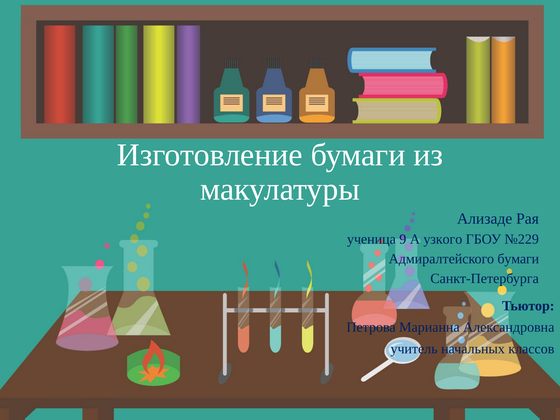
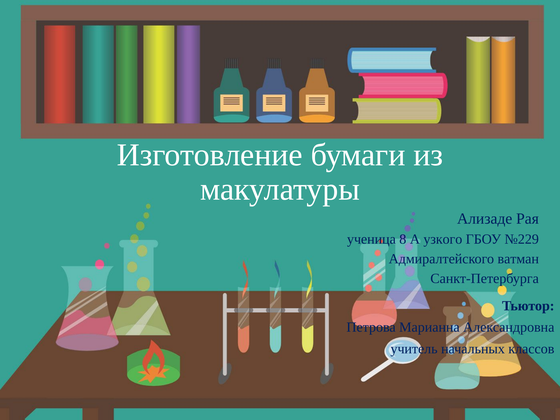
9: 9 -> 8 (403, 239)
Адмиралтейского бумаги: бумаги -> ватман (518, 259)
